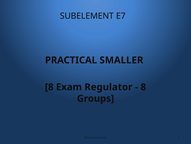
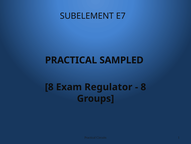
SMALLER: SMALLER -> SAMPLED (121, 60)
